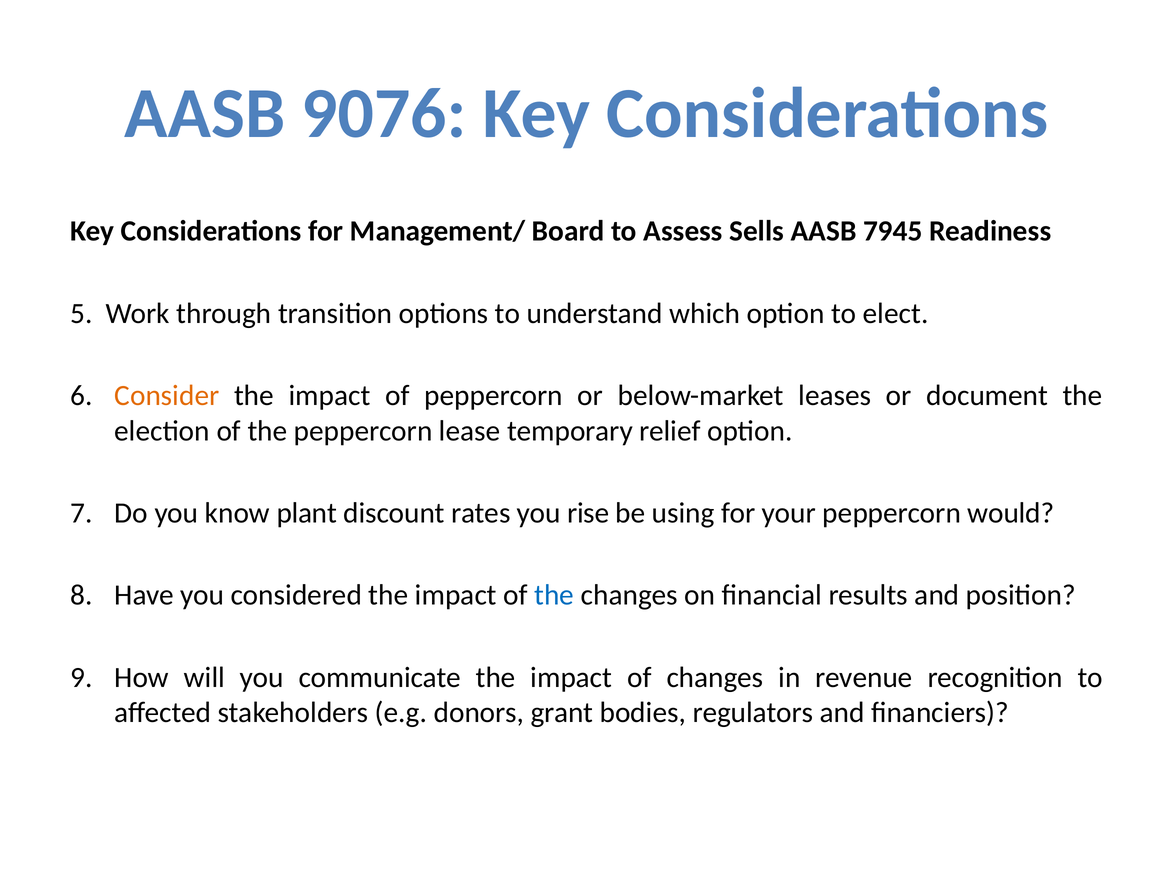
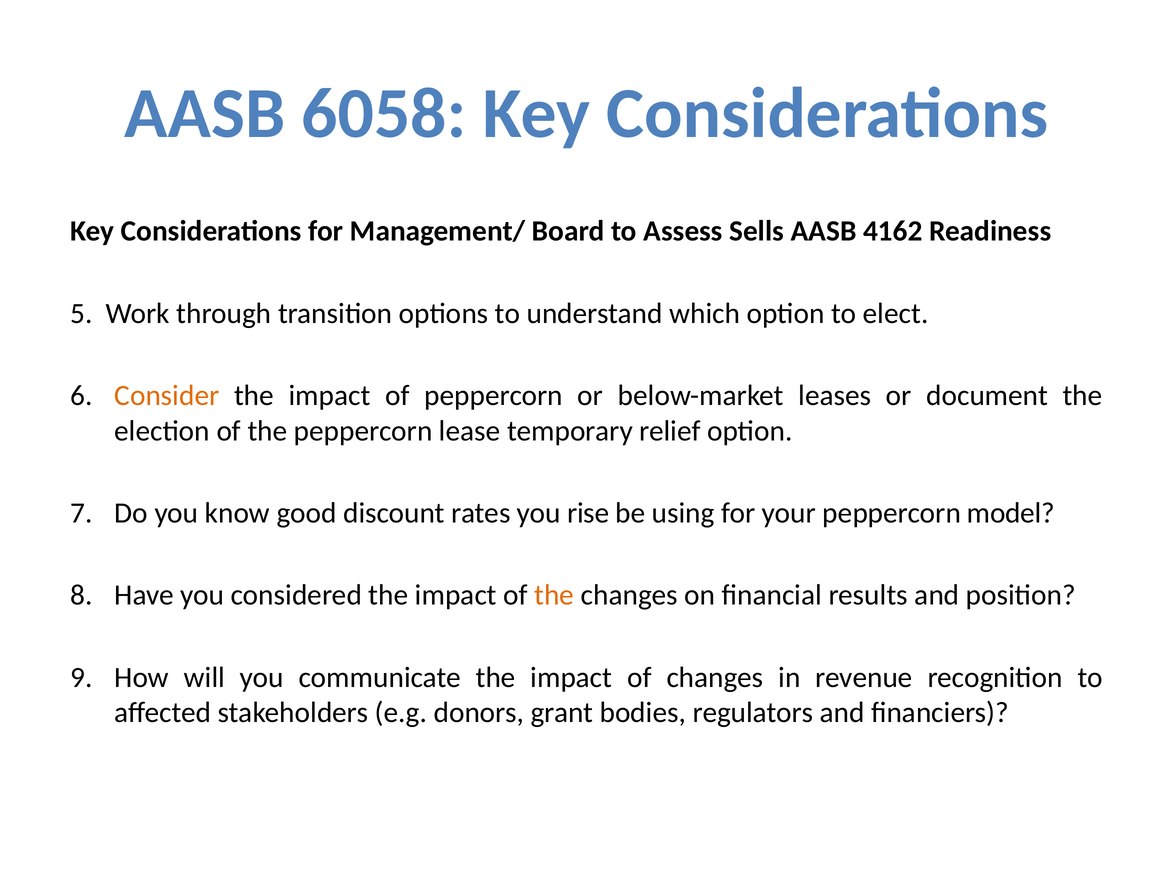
9076: 9076 -> 6058 (384, 114)
7945: 7945 -> 4162 (893, 231)
plant: plant -> good (307, 513)
would: would -> model (1011, 513)
the colour: blue -> orange (554, 595)
